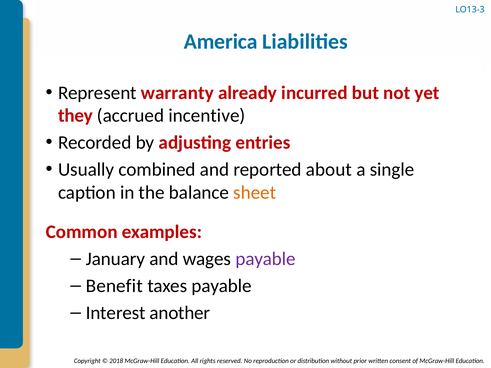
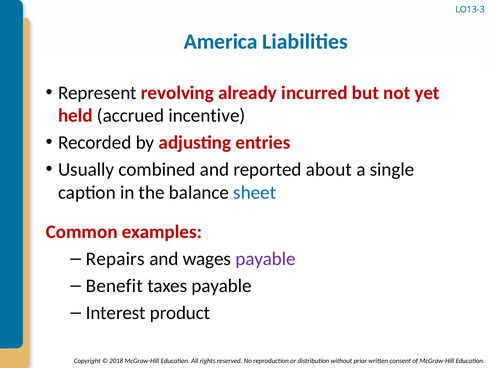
warranty: warranty -> revolving (177, 93)
they: they -> held (75, 116)
sheet colour: orange -> blue (255, 193)
January: January -> Repairs (115, 259)
another: another -> product (180, 313)
